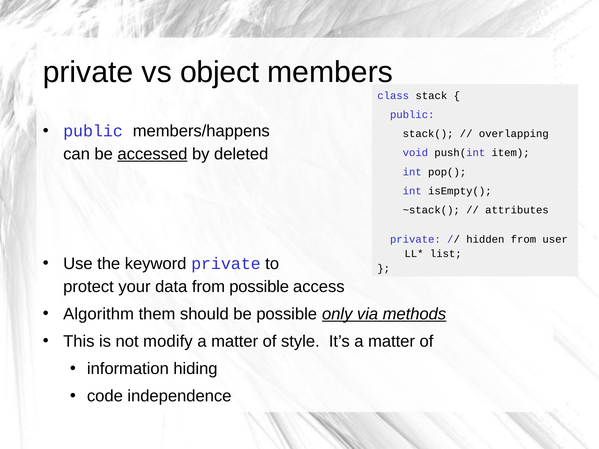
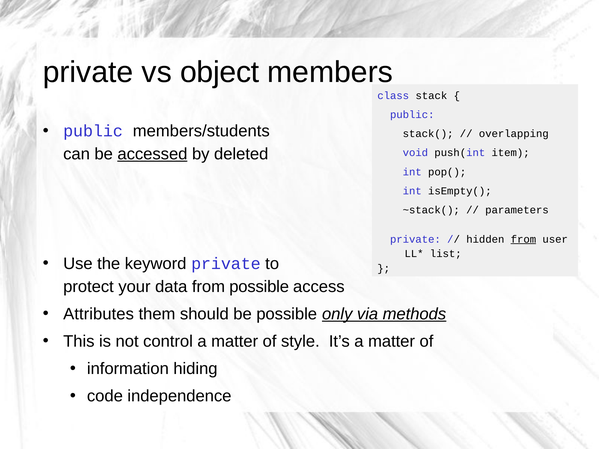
members/happens: members/happens -> members/students (201, 131)
attributes: attributes -> parameters (517, 210)
from underline: none -> present (523, 239)
Algorithm: Algorithm -> Attributes (99, 314)
modify: modify -> control (168, 342)
